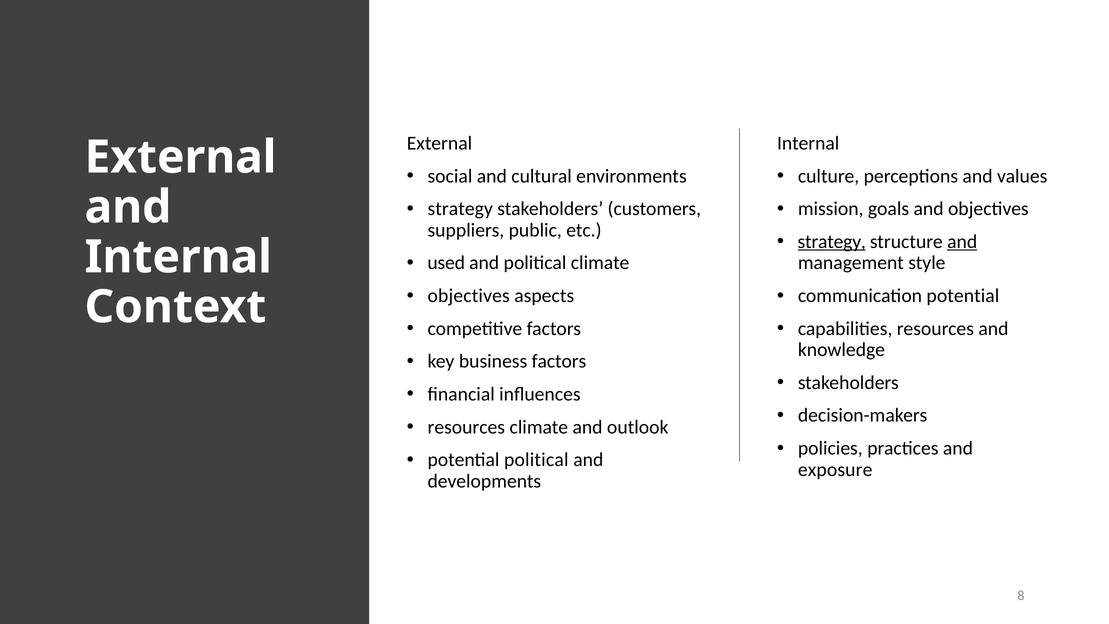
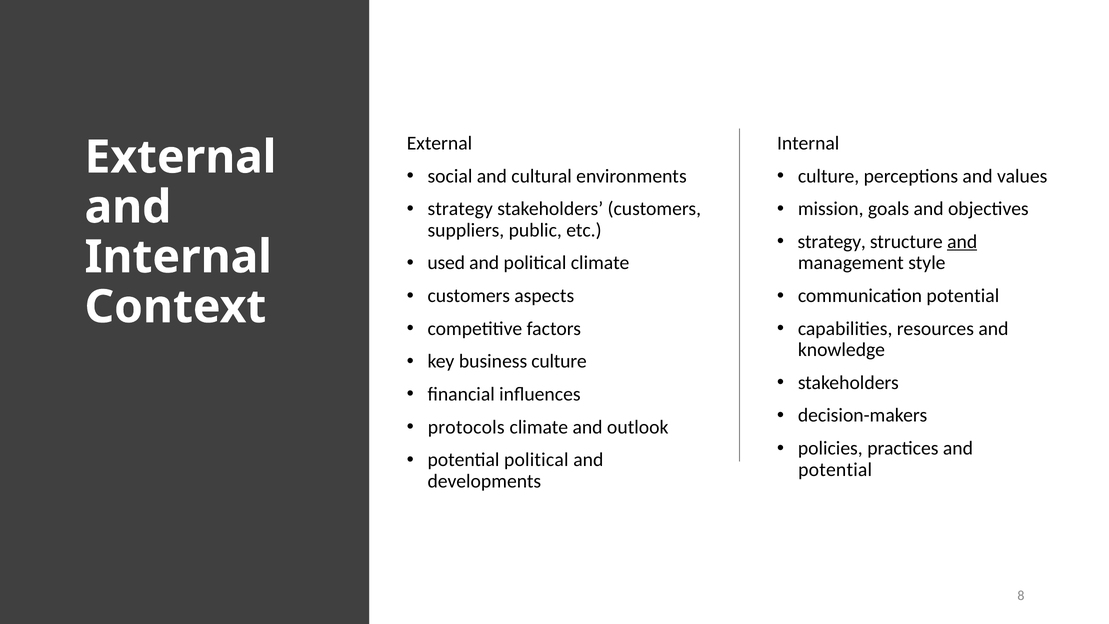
strategy underline: present -> none (832, 242)
objectives: objectives -> customers (469, 296)
business factors: factors -> culture (559, 361)
resources: resources -> protocols (466, 427)
exposure: exposure -> potential (835, 469)
